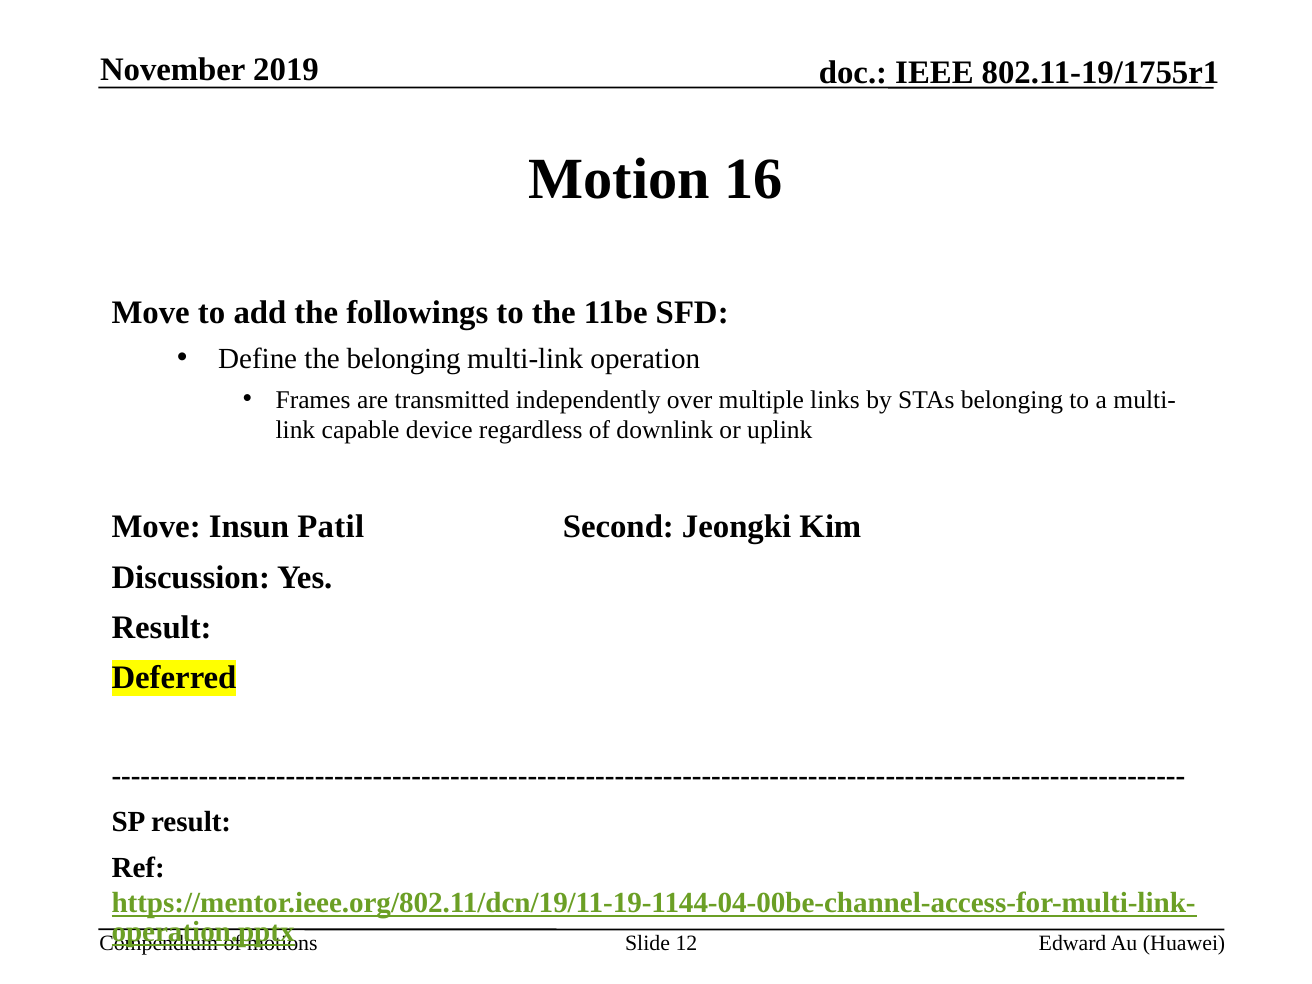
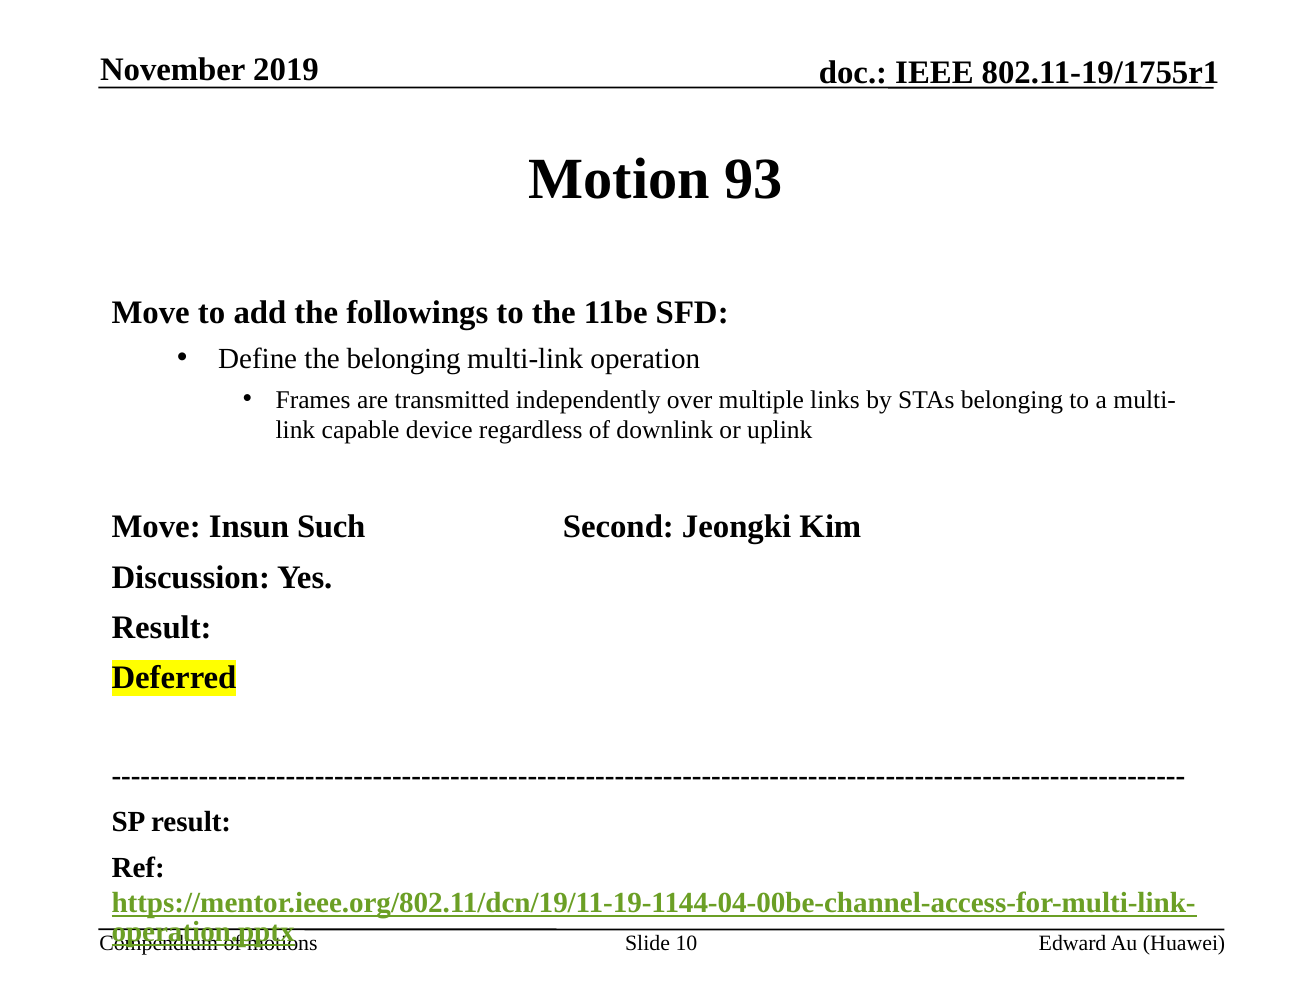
16: 16 -> 93 (754, 179)
Patil: Patil -> Such (331, 527)
12: 12 -> 10 (686, 944)
